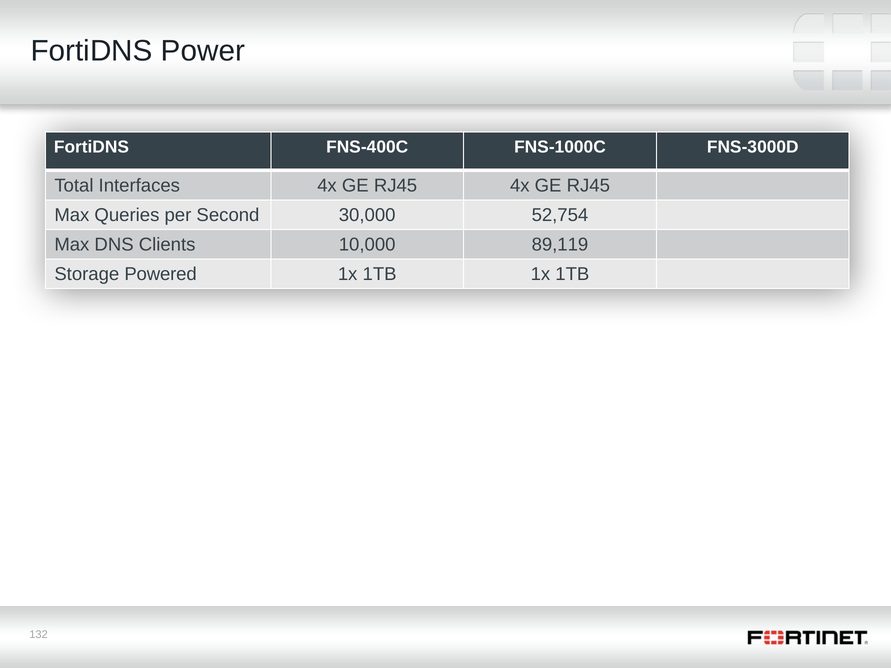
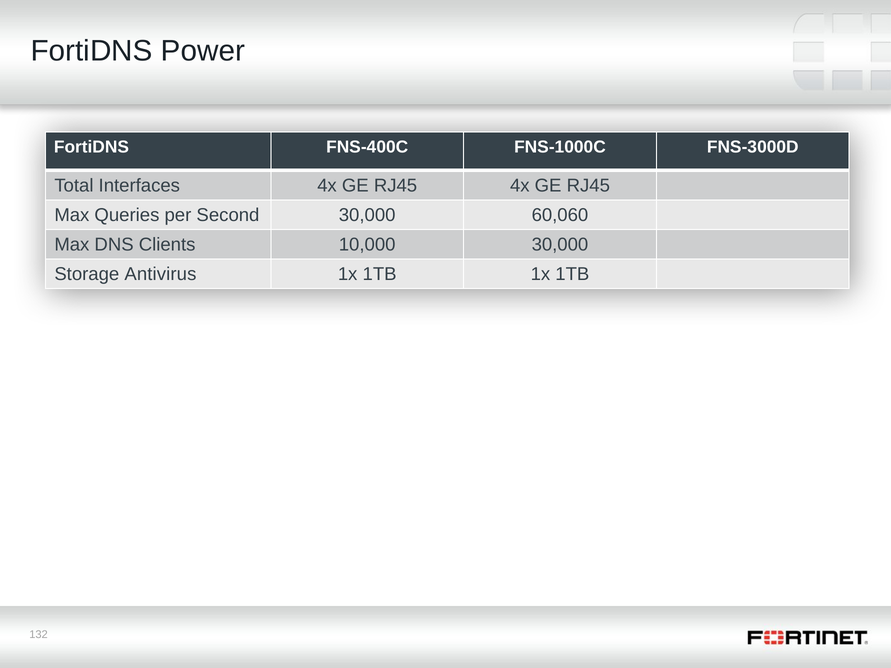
52,754: 52,754 -> 60,060 (560, 215)
10,000 89,119: 89,119 -> 30,000 (560, 245)
Powered: Powered -> Antivirus (160, 274)
